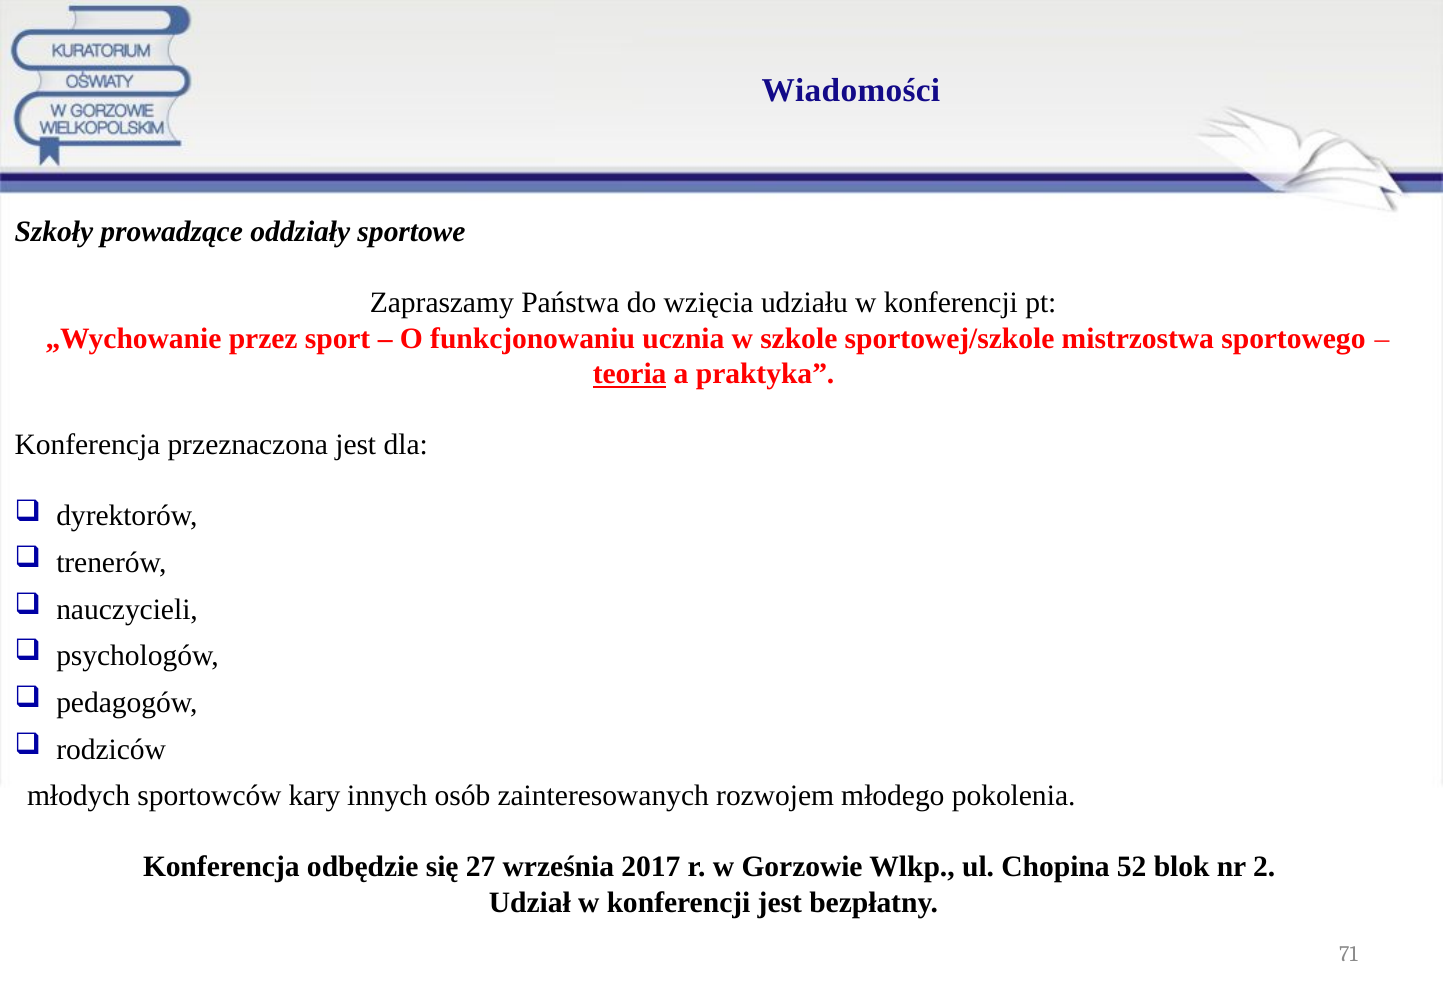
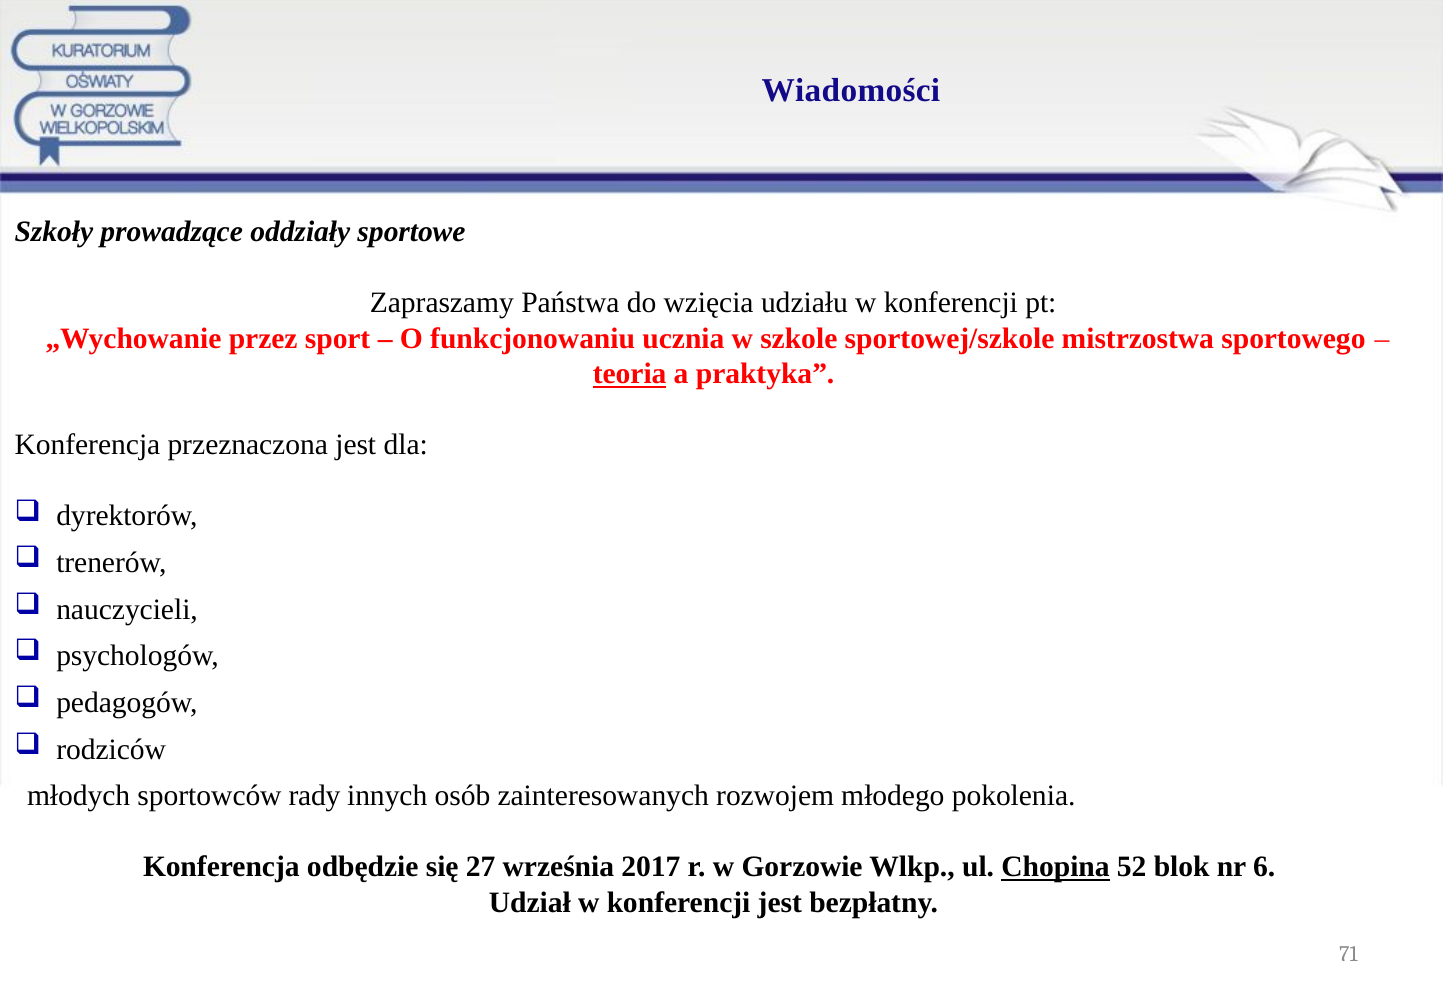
kary: kary -> rady (314, 796)
Chopina underline: none -> present (1056, 867)
2: 2 -> 6 (1264, 867)
